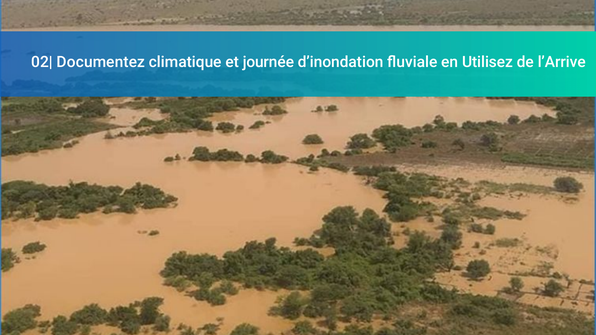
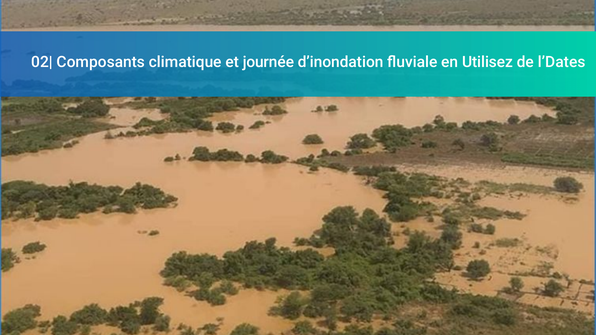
Documentez: Documentez -> Composants (101, 62)
l’Arrive: l’Arrive -> l’Dates (562, 62)
